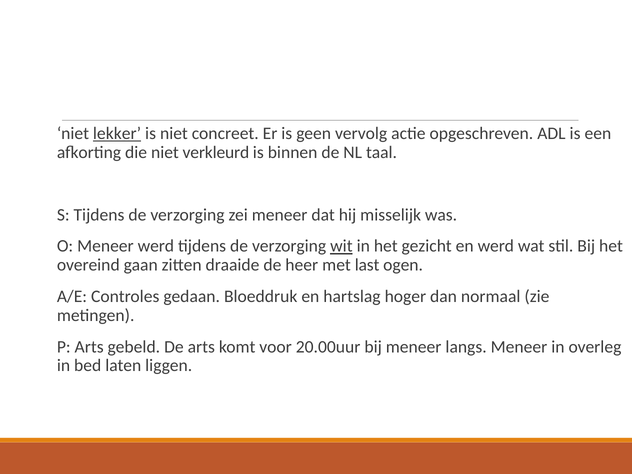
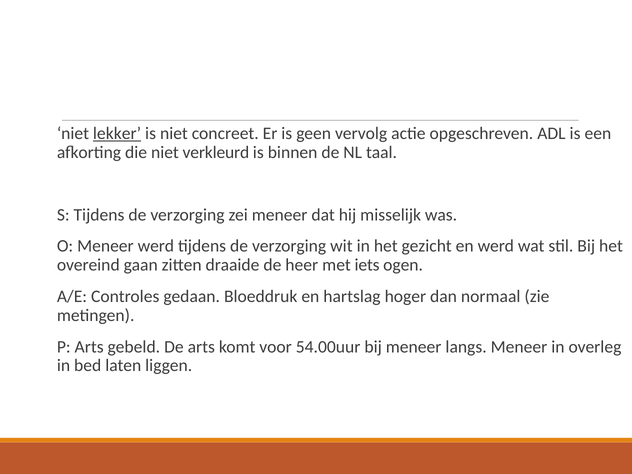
wit underline: present -> none (341, 246)
last: last -> iets (367, 265)
20.00uur: 20.00uur -> 54.00uur (328, 347)
